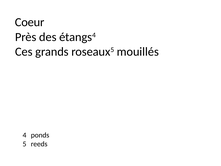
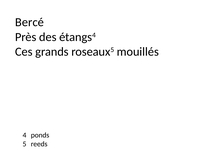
Coeur: Coeur -> Bercé (30, 22)
